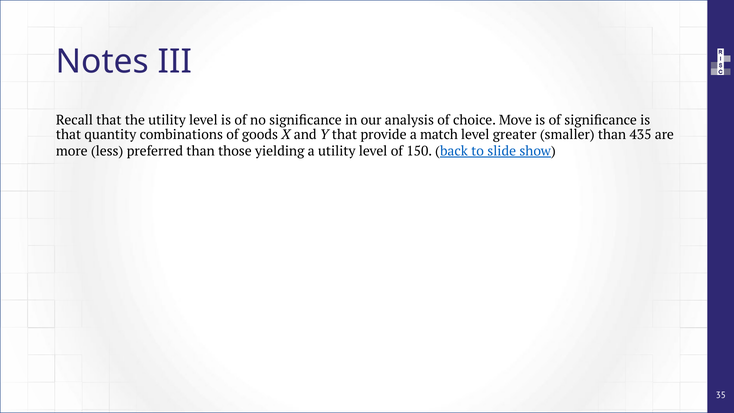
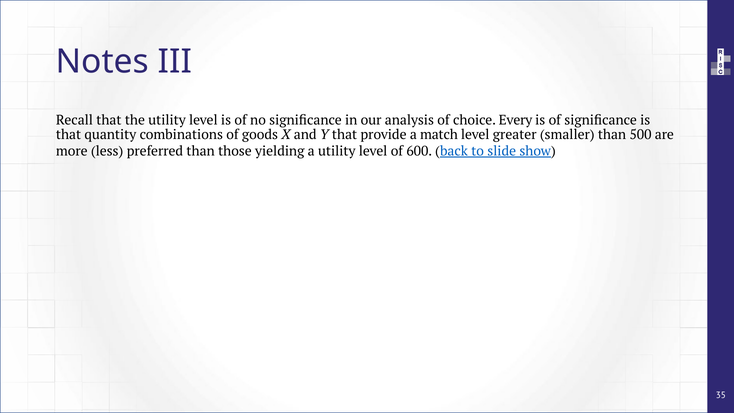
Move: Move -> Every (515, 120)
435: 435 -> 500 (641, 135)
150: 150 -> 600 (419, 151)
